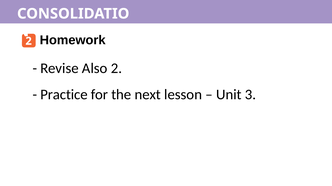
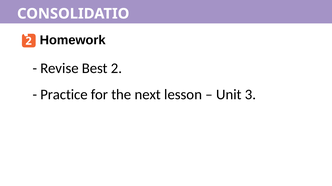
Also: Also -> Best (95, 68)
